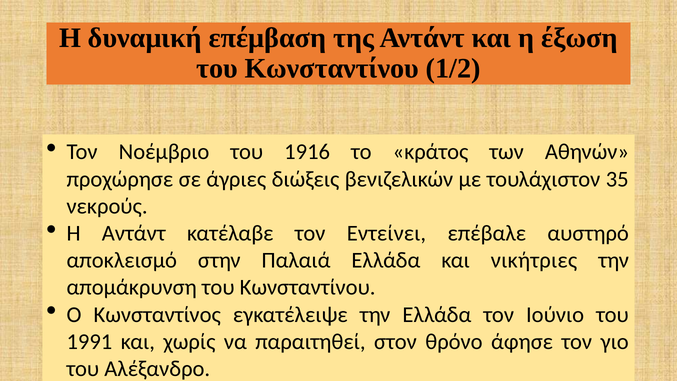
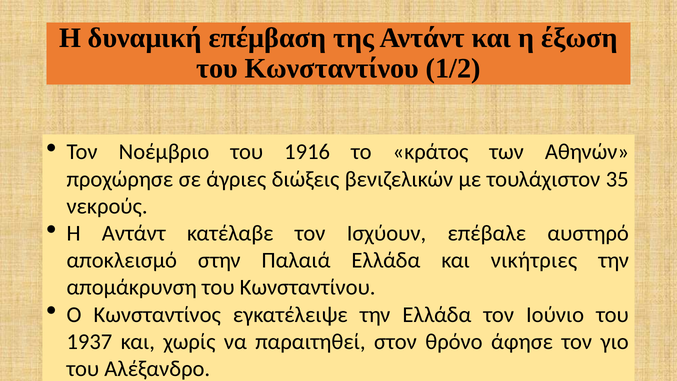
Εντείνει: Εντείνει -> Ισχύουν (387, 233)
1991: 1991 -> 1937 (89, 342)
